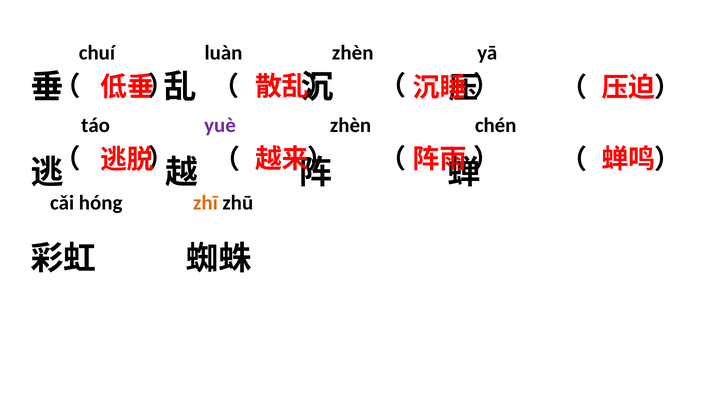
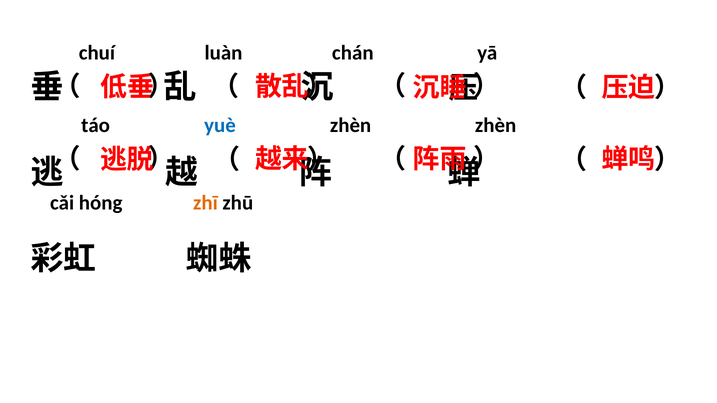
luàn zhèn: zhèn -> chán (353, 53)
yuè colour: purple -> blue (220, 125)
zhèn chén: chén -> zhèn (496, 125)
